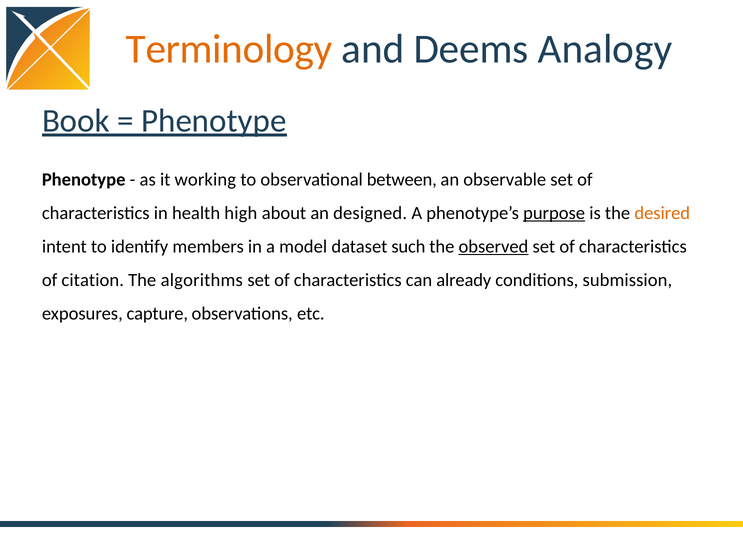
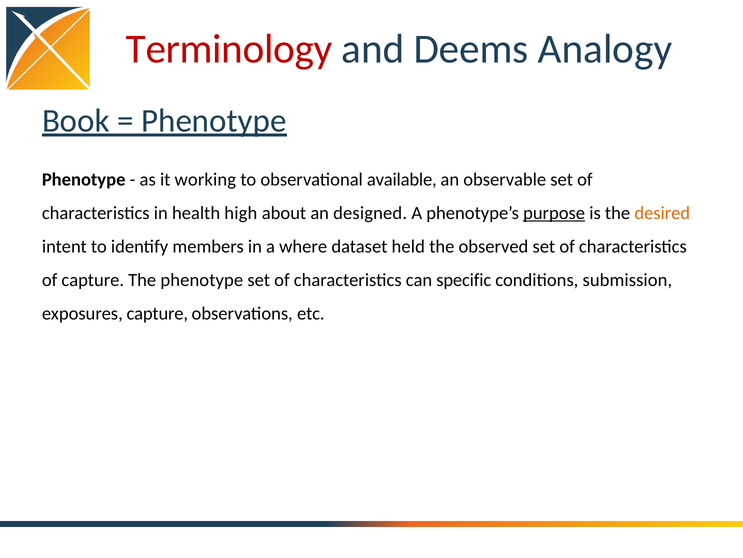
Terminology colour: orange -> red (229, 49)
between: between -> available (402, 179)
model: model -> where (303, 246)
such: such -> held (408, 246)
observed underline: present -> none (493, 246)
of citation: citation -> capture (93, 280)
The algorithms: algorithms -> phenotype (202, 280)
already: already -> specific (464, 280)
